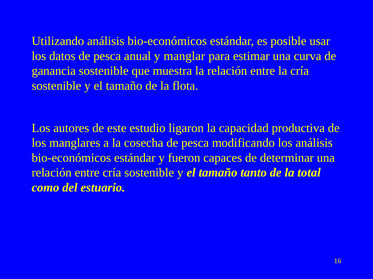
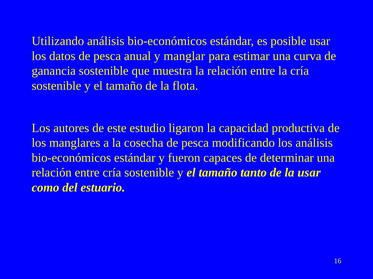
la total: total -> usar (309, 173)
